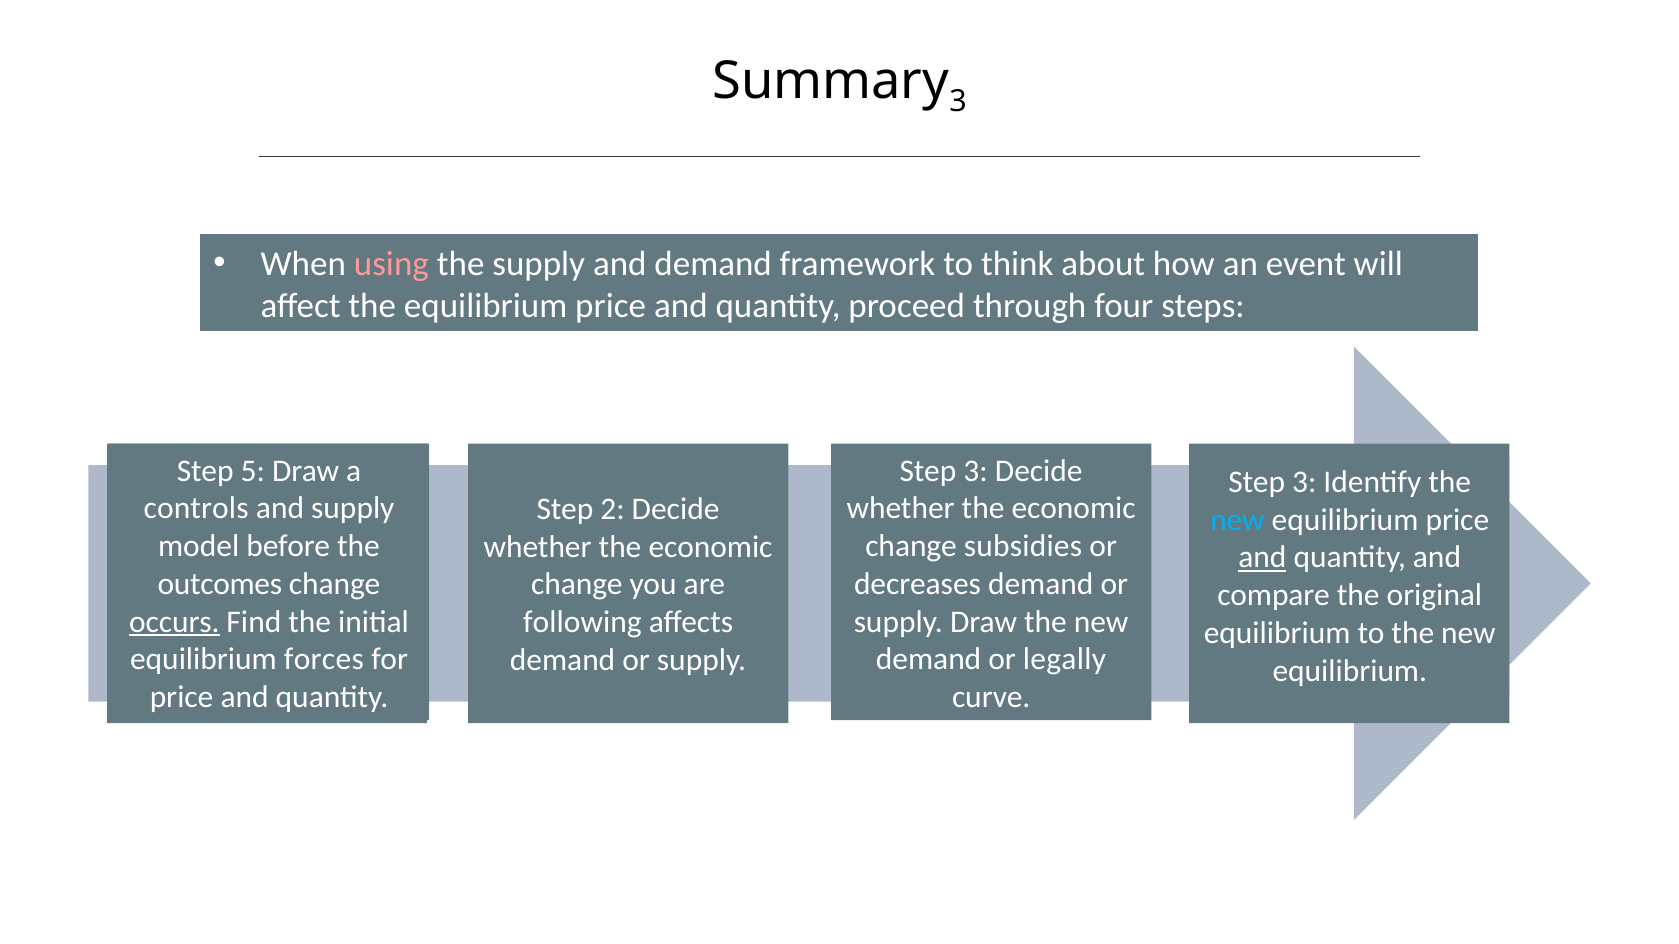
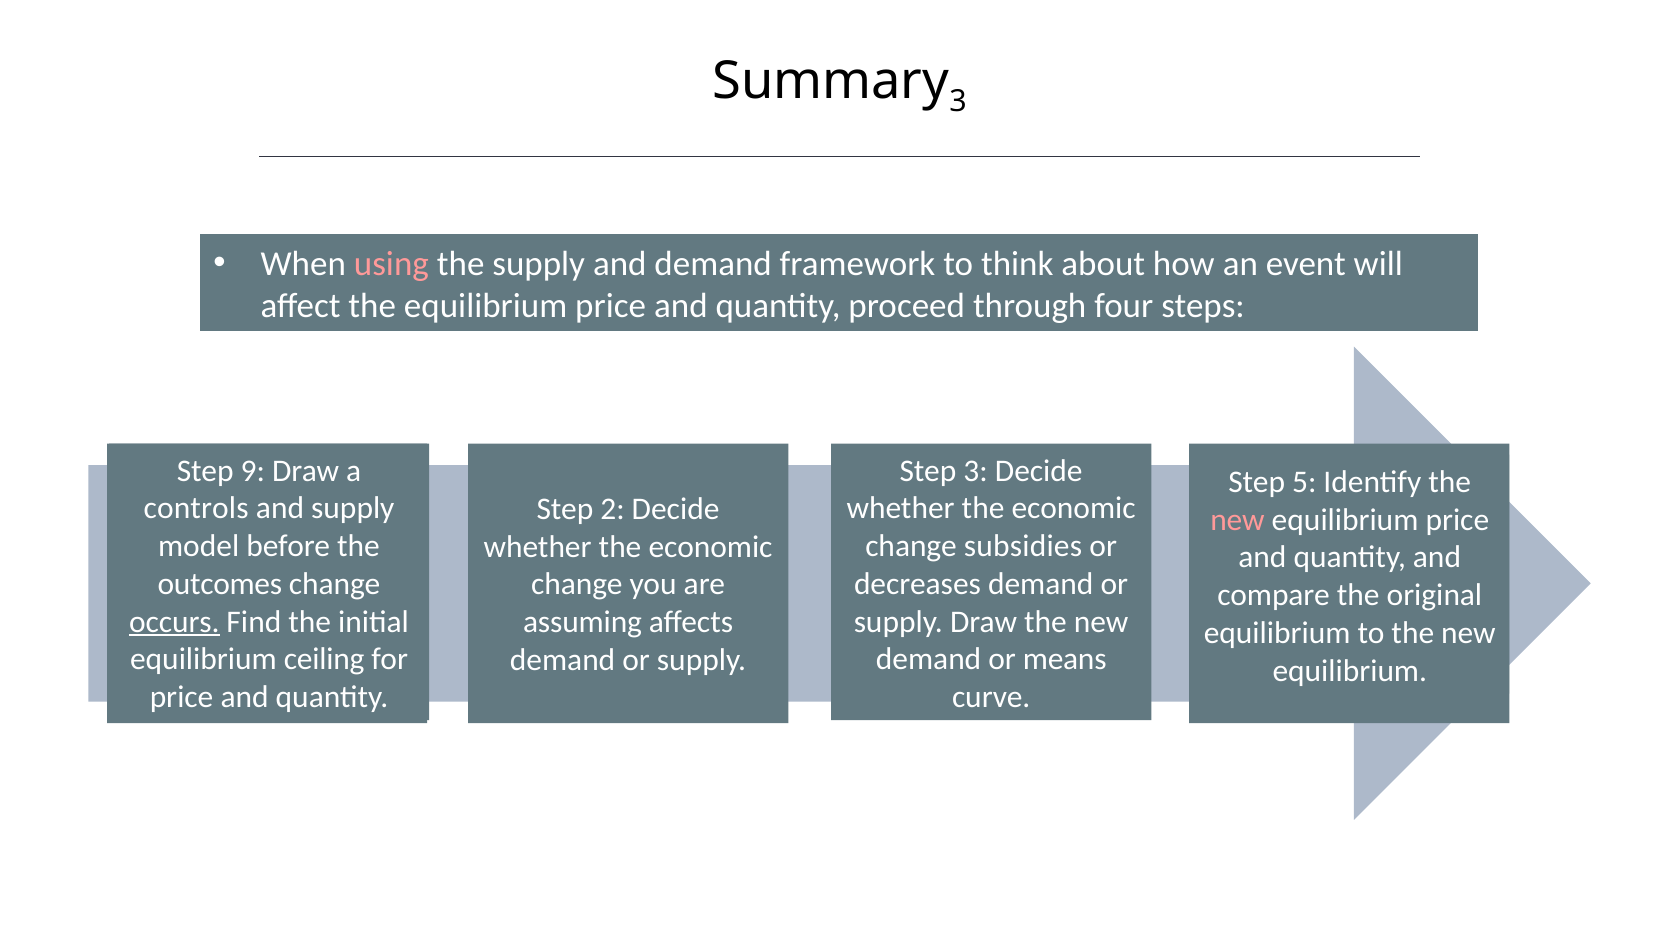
5: 5 -> 9 (253, 471)
3: 3 -> 5 (1304, 482)
new colour: light blue -> pink (1237, 520)
and underline: present -> none (1262, 558)
following: following -> assuming (583, 623)
forces: forces -> ceiling (324, 660)
legally: legally -> means (1065, 660)
